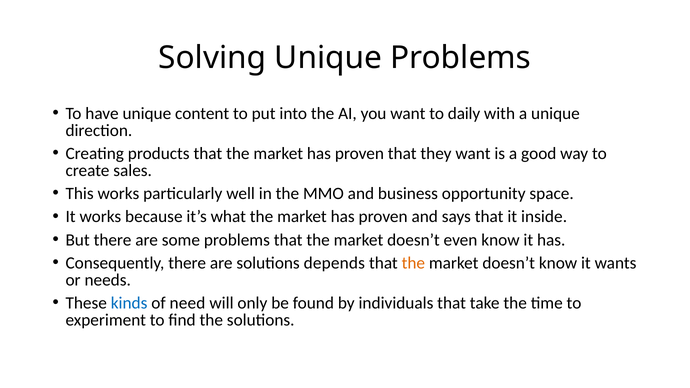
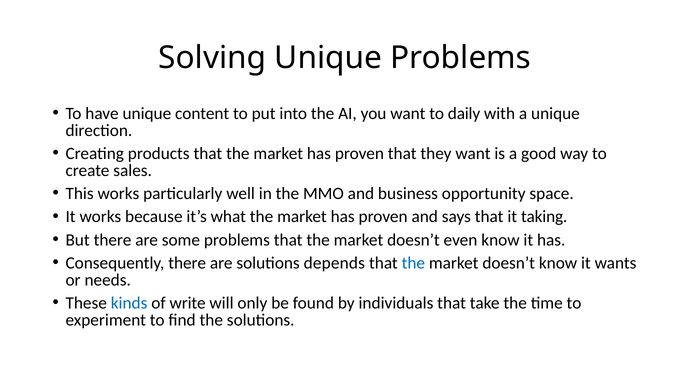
inside: inside -> taking (544, 217)
the colour: orange -> blue (413, 263)
need: need -> write (188, 303)
